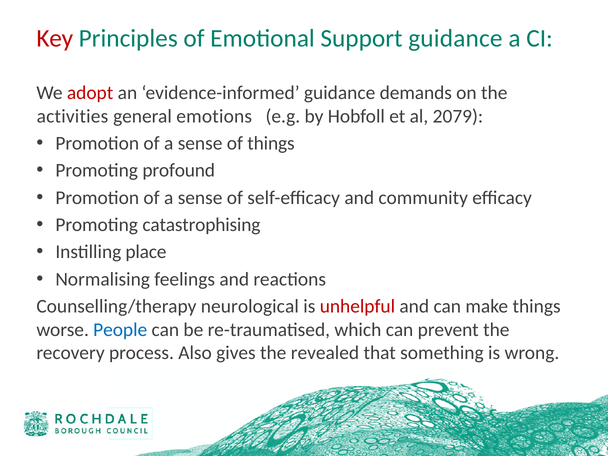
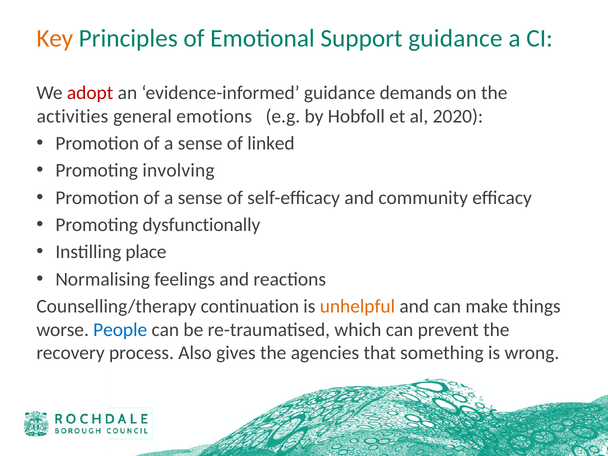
Key colour: red -> orange (55, 38)
2079: 2079 -> 2020 (458, 116)
of things: things -> linked (271, 143)
profound: profound -> involving (179, 171)
catastrophising: catastrophising -> dysfunctionally (201, 225)
neurological: neurological -> continuation (250, 306)
unhelpful colour: red -> orange (357, 306)
revealed: revealed -> agencies (325, 353)
